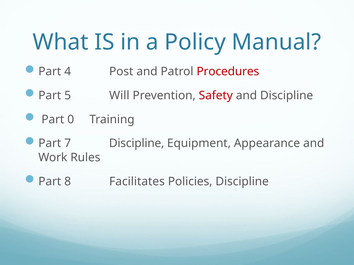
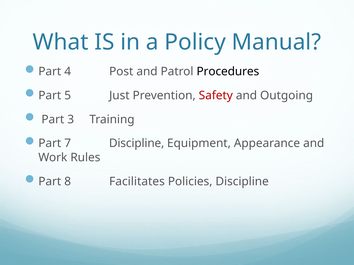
Procedures colour: red -> black (228, 72)
Will: Will -> Just (119, 96)
and Discipline: Discipline -> Outgoing (287, 96)
0: 0 -> 3 (71, 120)
